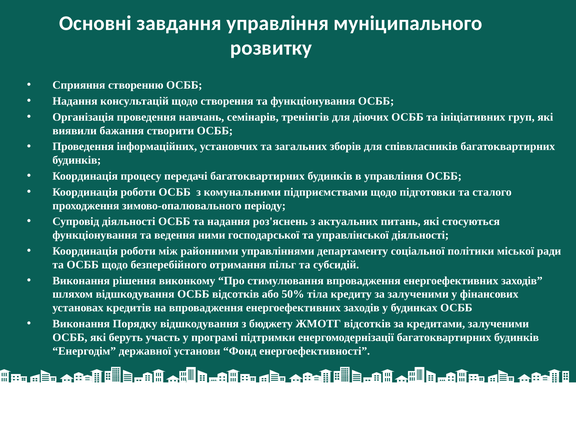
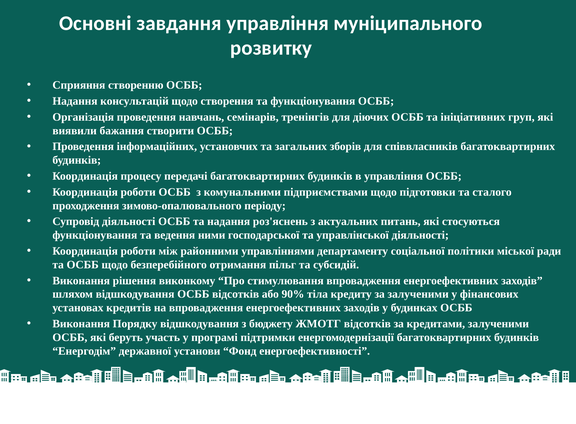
50%: 50% -> 90% (293, 294)
